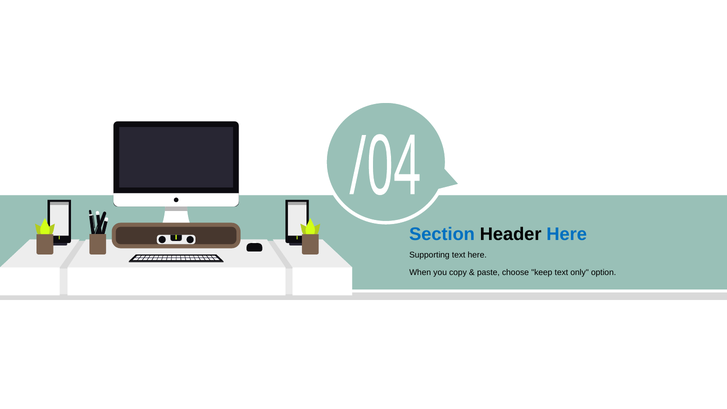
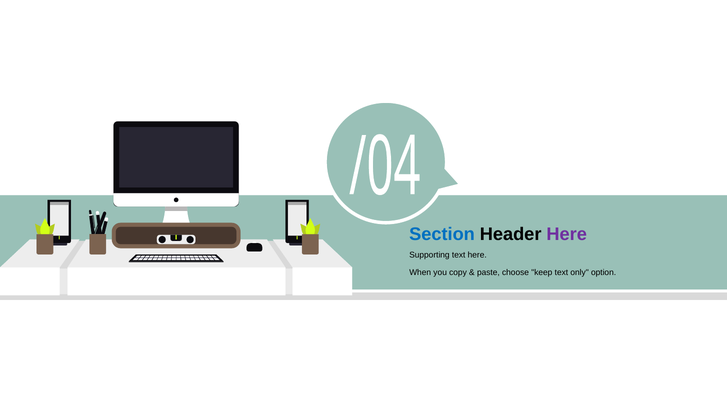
Here colour: blue -> purple (567, 234)
